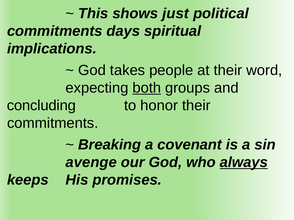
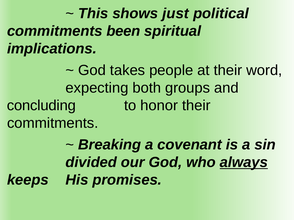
days: days -> been (123, 31)
both underline: present -> none (147, 88)
avenge: avenge -> divided (91, 163)
